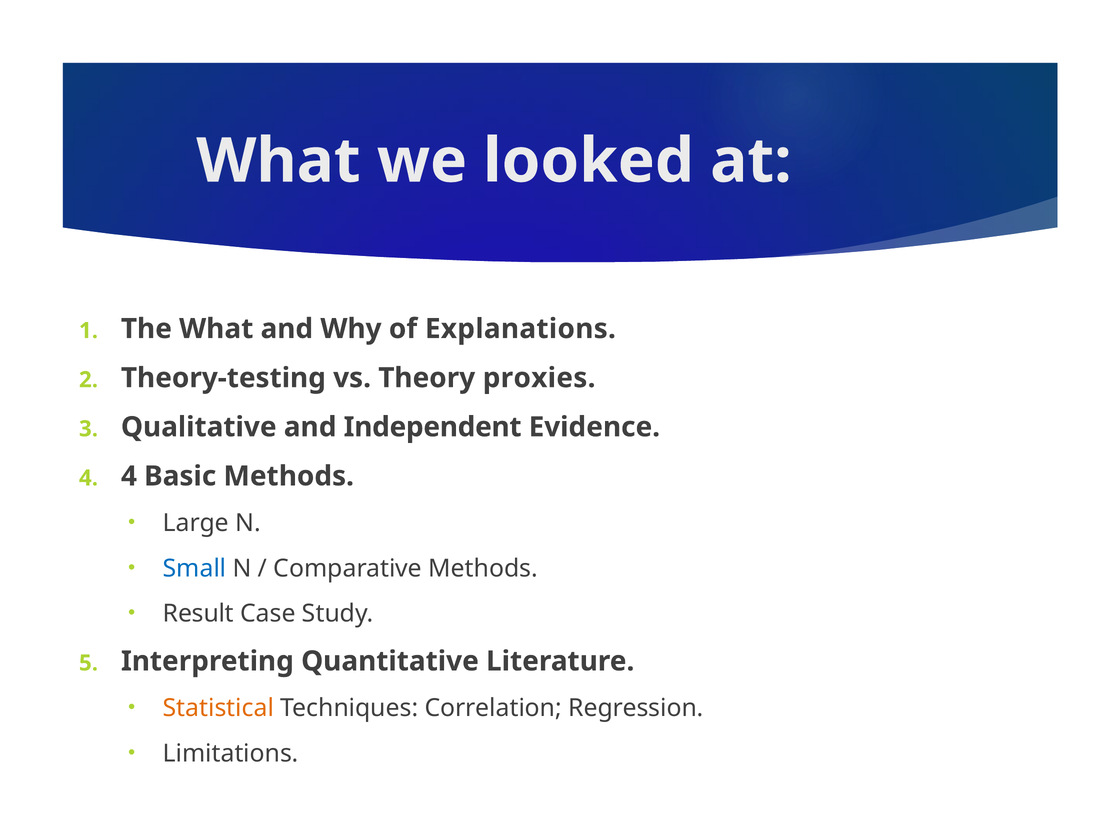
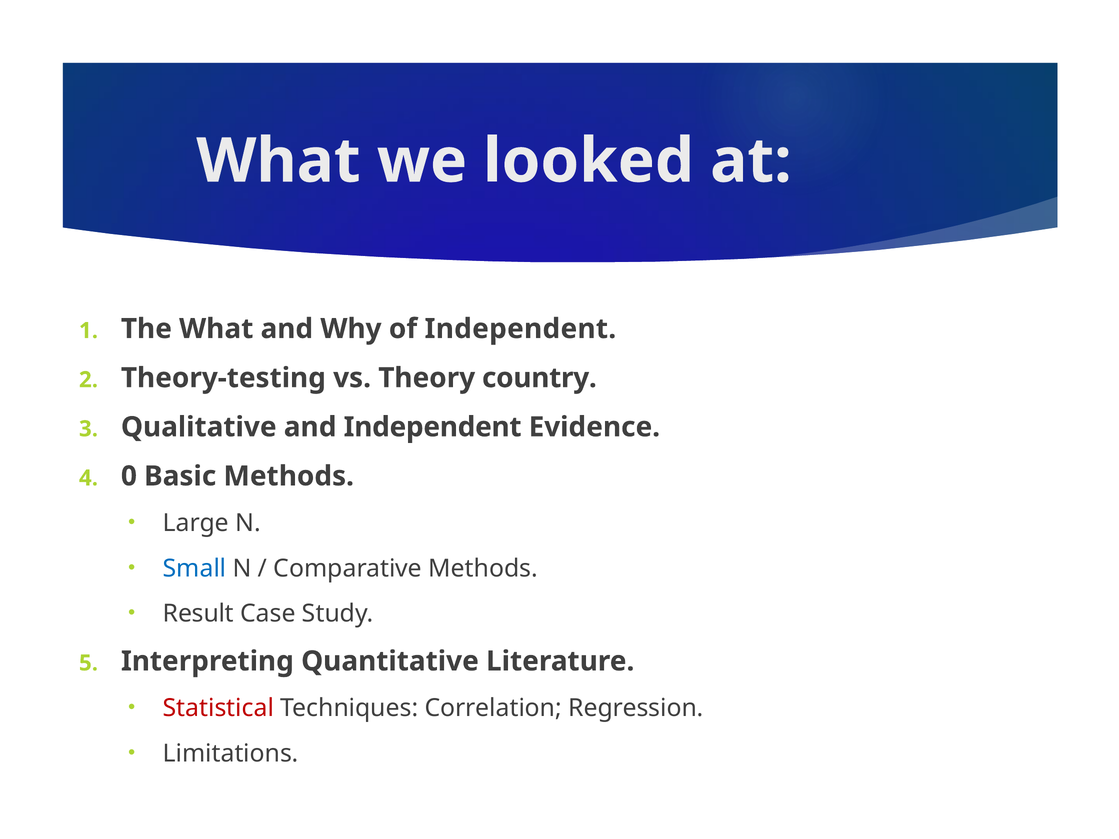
of Explanations: Explanations -> Independent (520, 329)
proxies: proxies -> country (539, 378)
4: 4 -> 0 (129, 476)
Statistical colour: orange -> red (218, 708)
